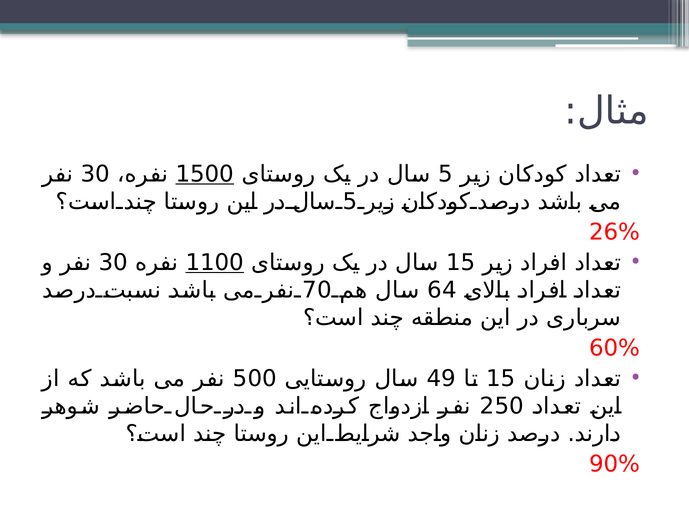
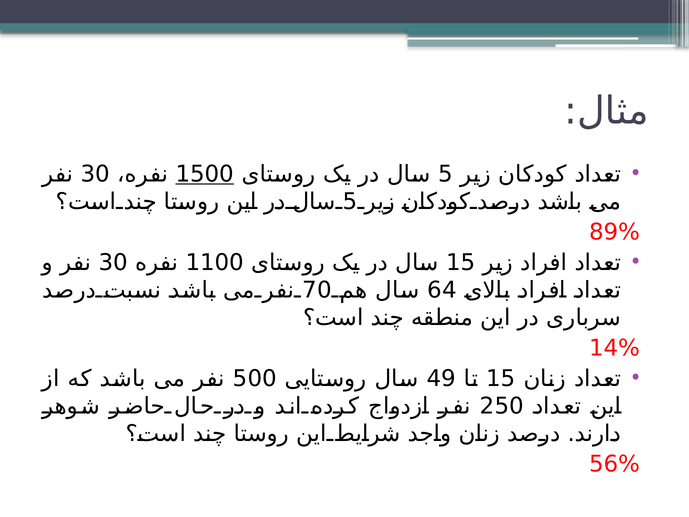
26%: 26% -> 89% (615, 232)
1100 underline: present -> none (215, 263)
60%: 60% -> 14% (615, 348)
90%: 90% -> 56% (615, 464)
